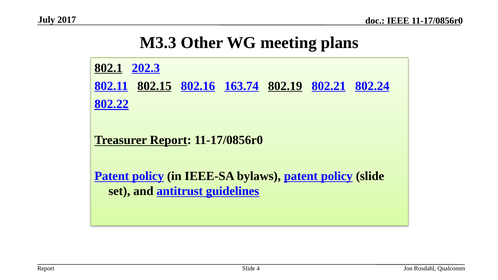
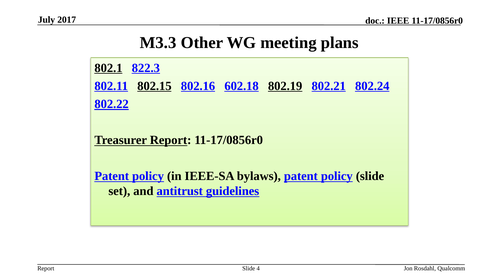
202.3: 202.3 -> 822.3 (146, 68)
163.74: 163.74 -> 602.18 (242, 86)
